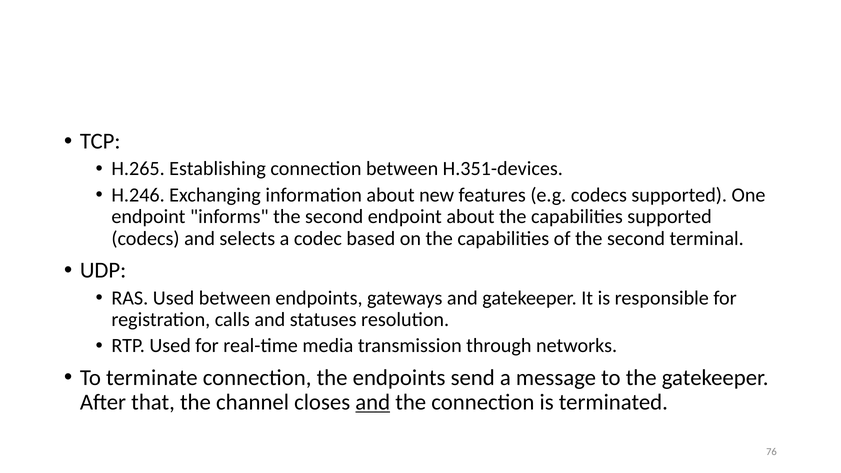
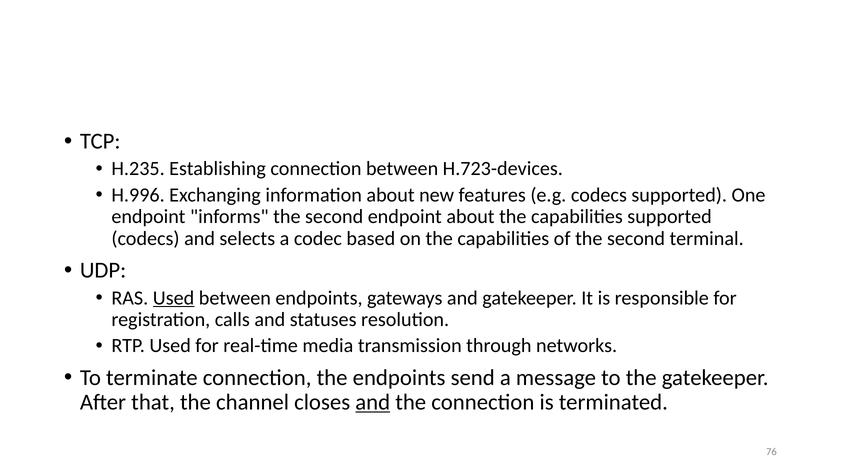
H.265: H.265 -> H.235 (138, 169)
H.351-devices: H.351-devices -> H.723-devices (503, 169)
H.246: H.246 -> H.996 (138, 195)
Used underline: none -> present (174, 298)
